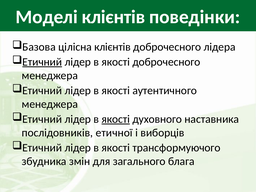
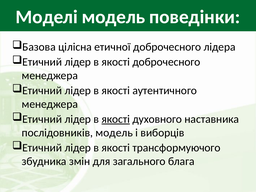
Моделі клієнтів: клієнтів -> модель (113, 17)
цілісна клієнтів: клієнтів -> етичної (112, 47)
Етичний underline: present -> none (42, 62)
послідовників етичної: етичної -> модель (114, 133)
